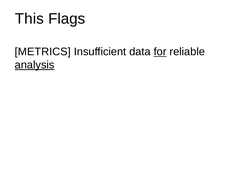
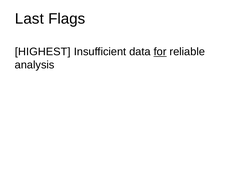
This: This -> Last (29, 19)
METRICS: METRICS -> HIGHEST (43, 52)
analysis underline: present -> none (35, 65)
